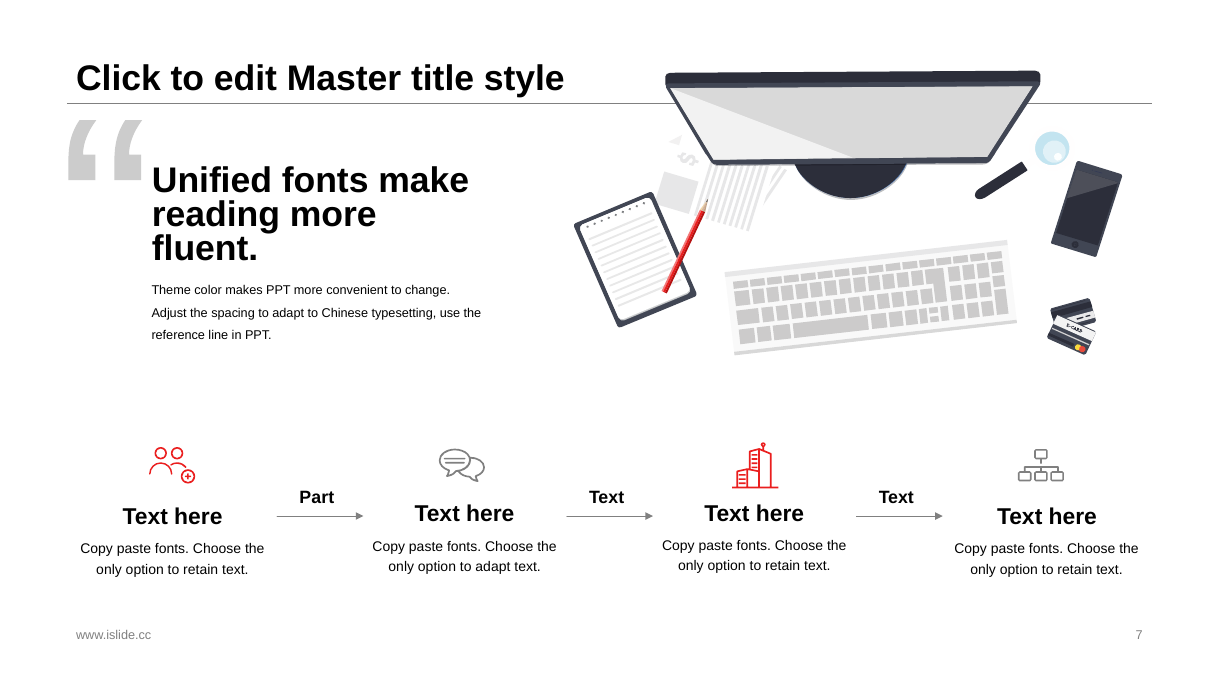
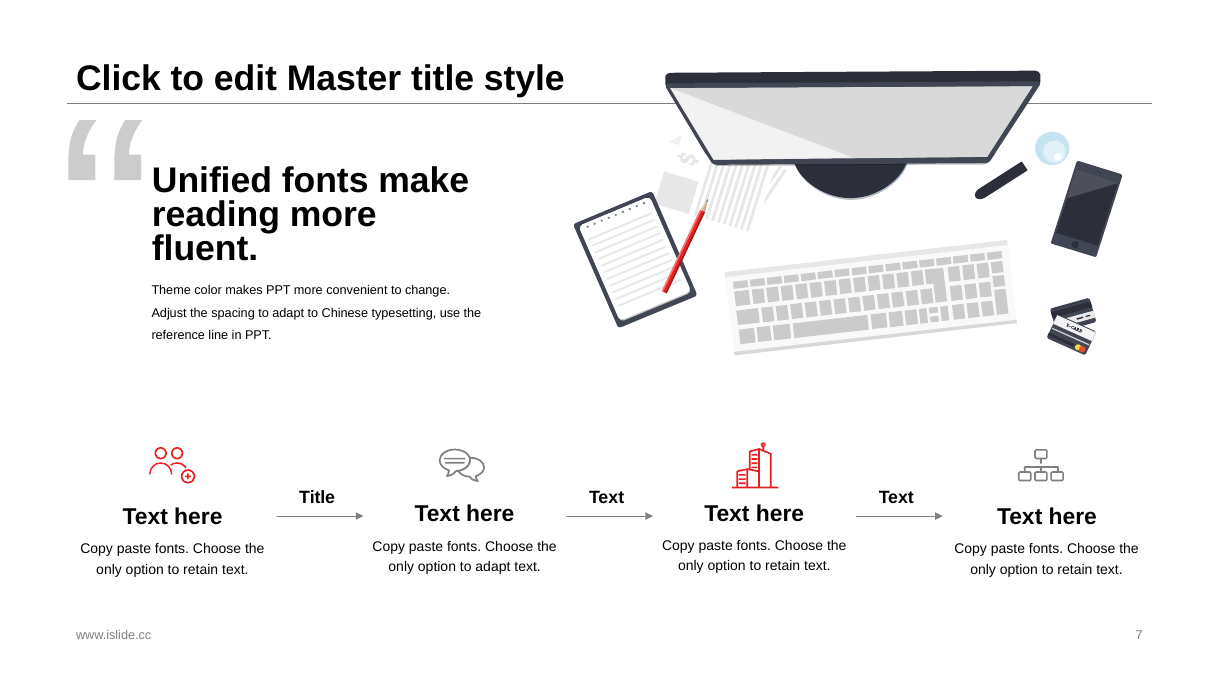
Part: Part -> Title (317, 497)
